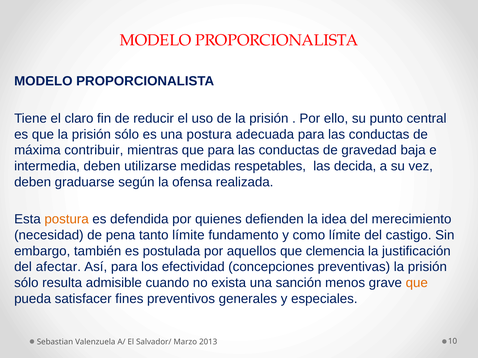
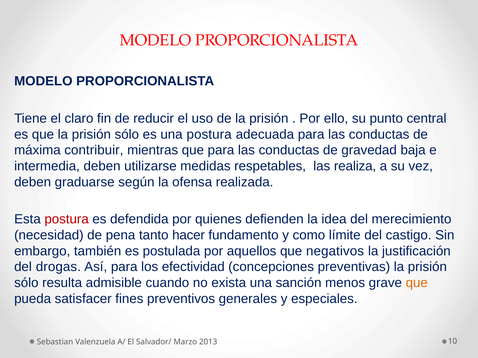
decida: decida -> realiza (355, 166)
postura colour: orange -> red (67, 220)
tanto límite: límite -> hacer (189, 235)
clemencia: clemencia -> negativos (335, 251)
afectar: afectar -> drogas (58, 267)
